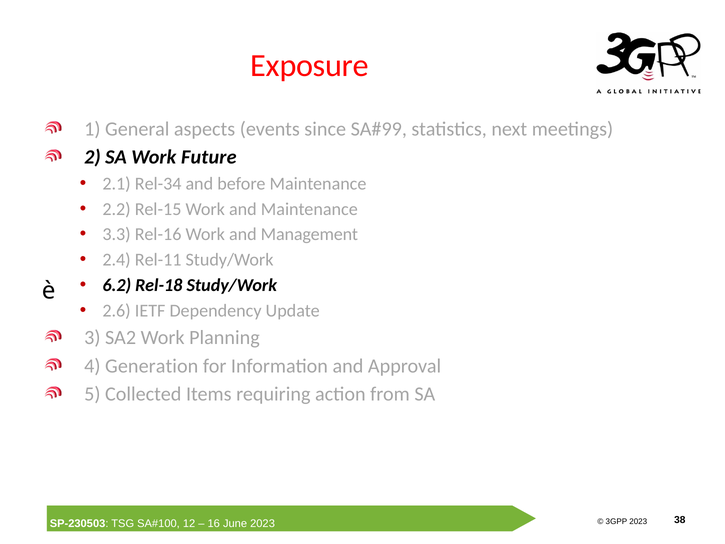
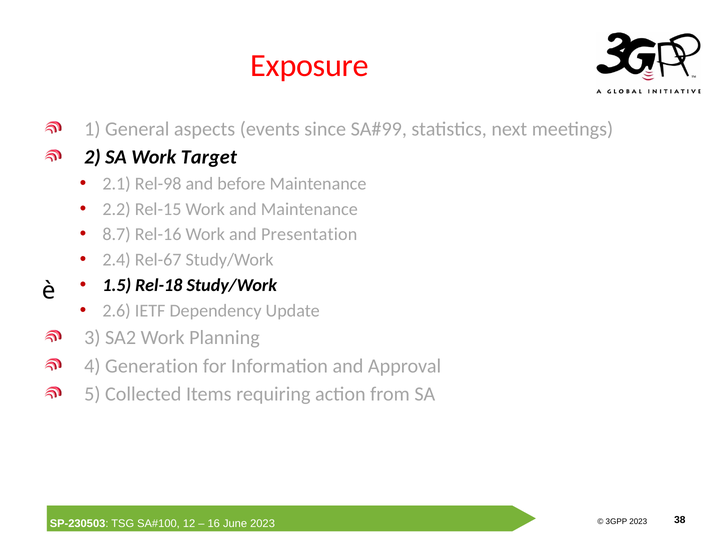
Future: Future -> Target (209, 157)
Rel-34: Rel-34 -> Rel-98 (158, 184)
3.3: 3.3 -> 8.7 (117, 234)
Management: Management -> Presentation (309, 234)
Rel-11: Rel-11 -> Rel-67 (158, 260)
6.2: 6.2 -> 1.5 (117, 285)
